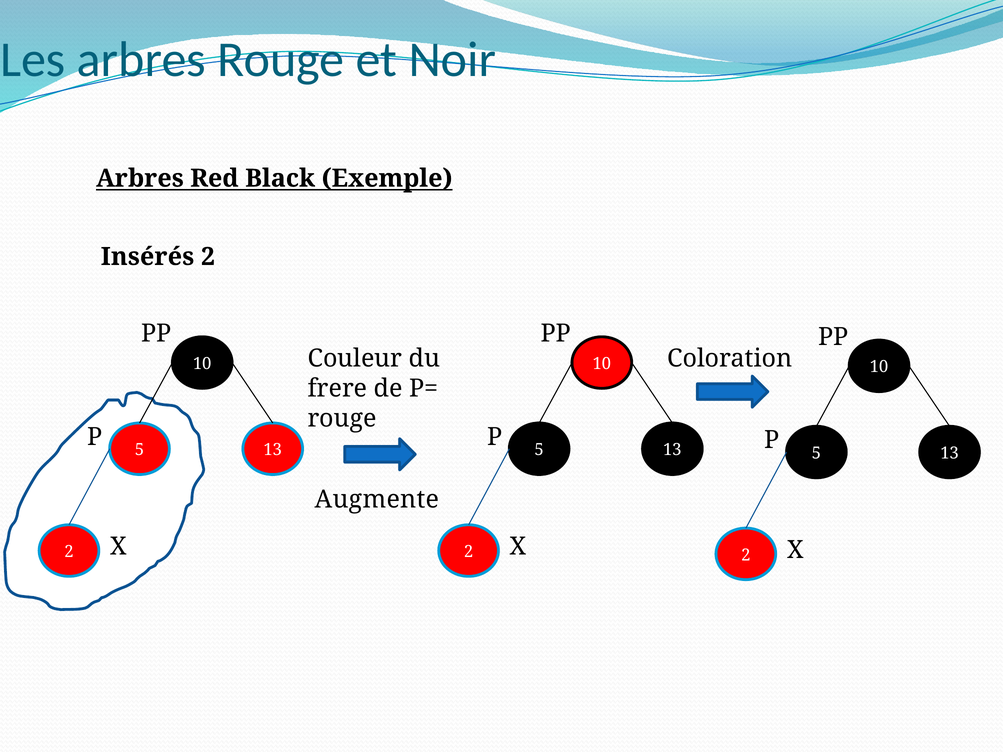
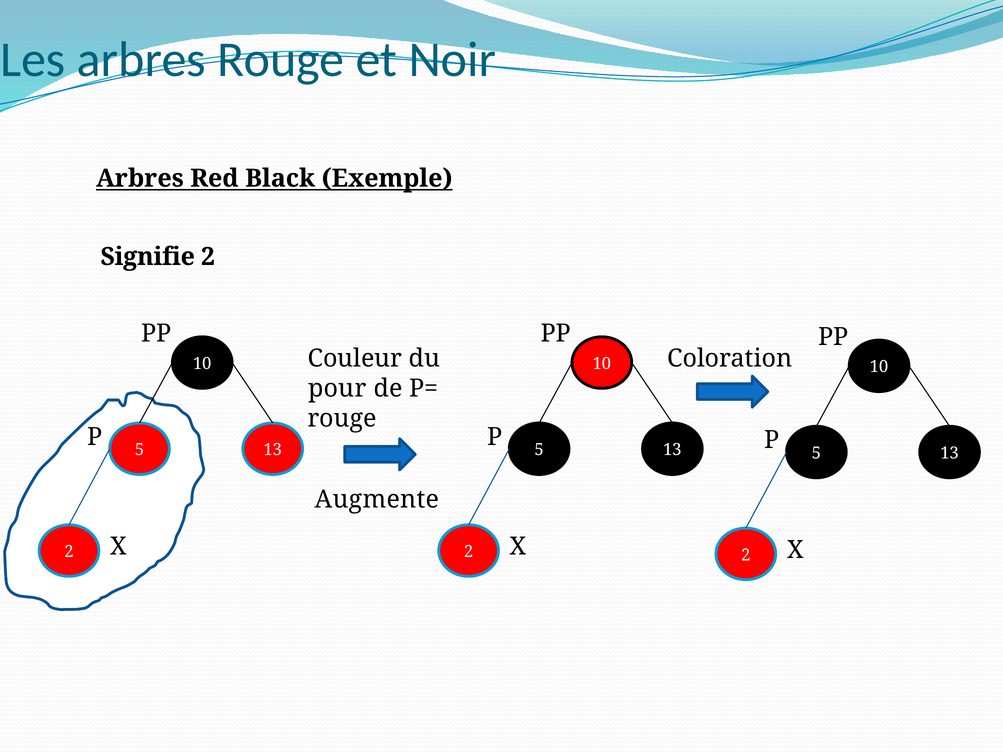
Insérés: Insérés -> Signifie (148, 257)
frere: frere -> pour (337, 389)
